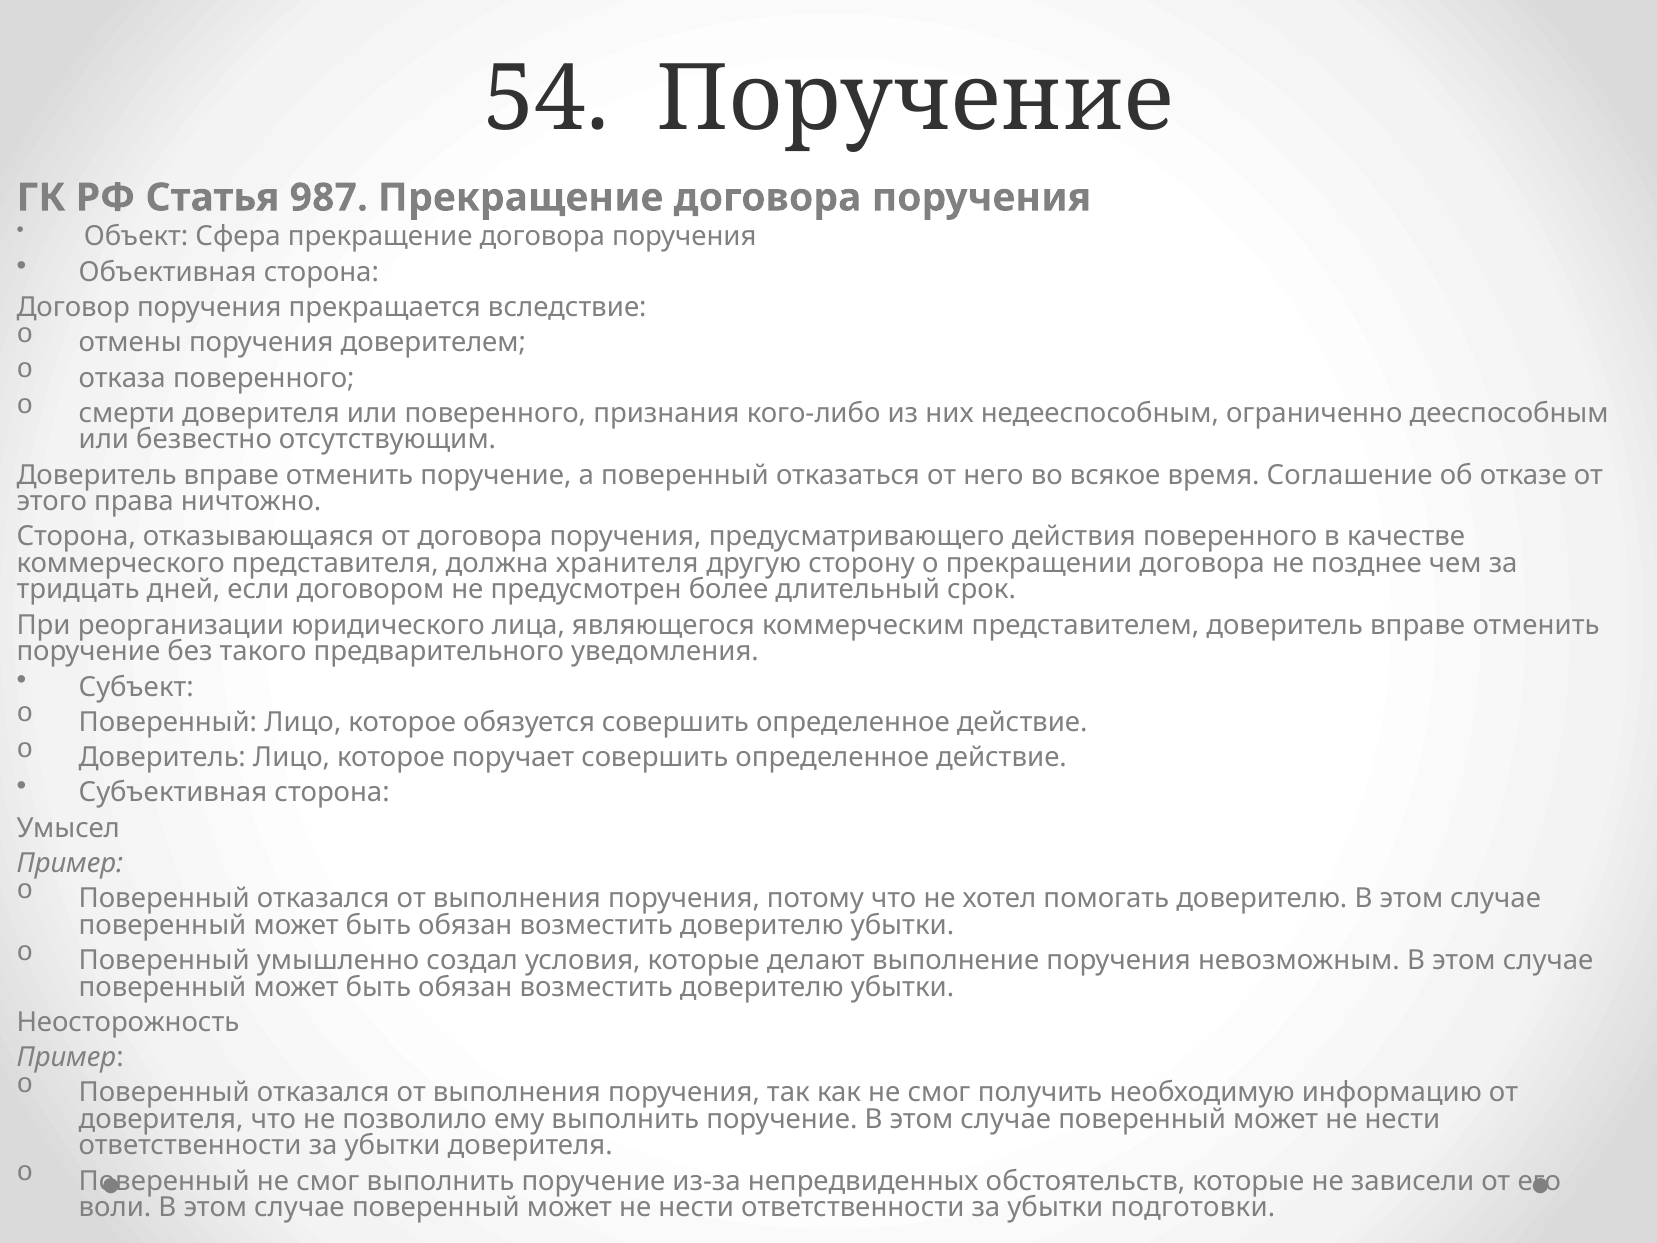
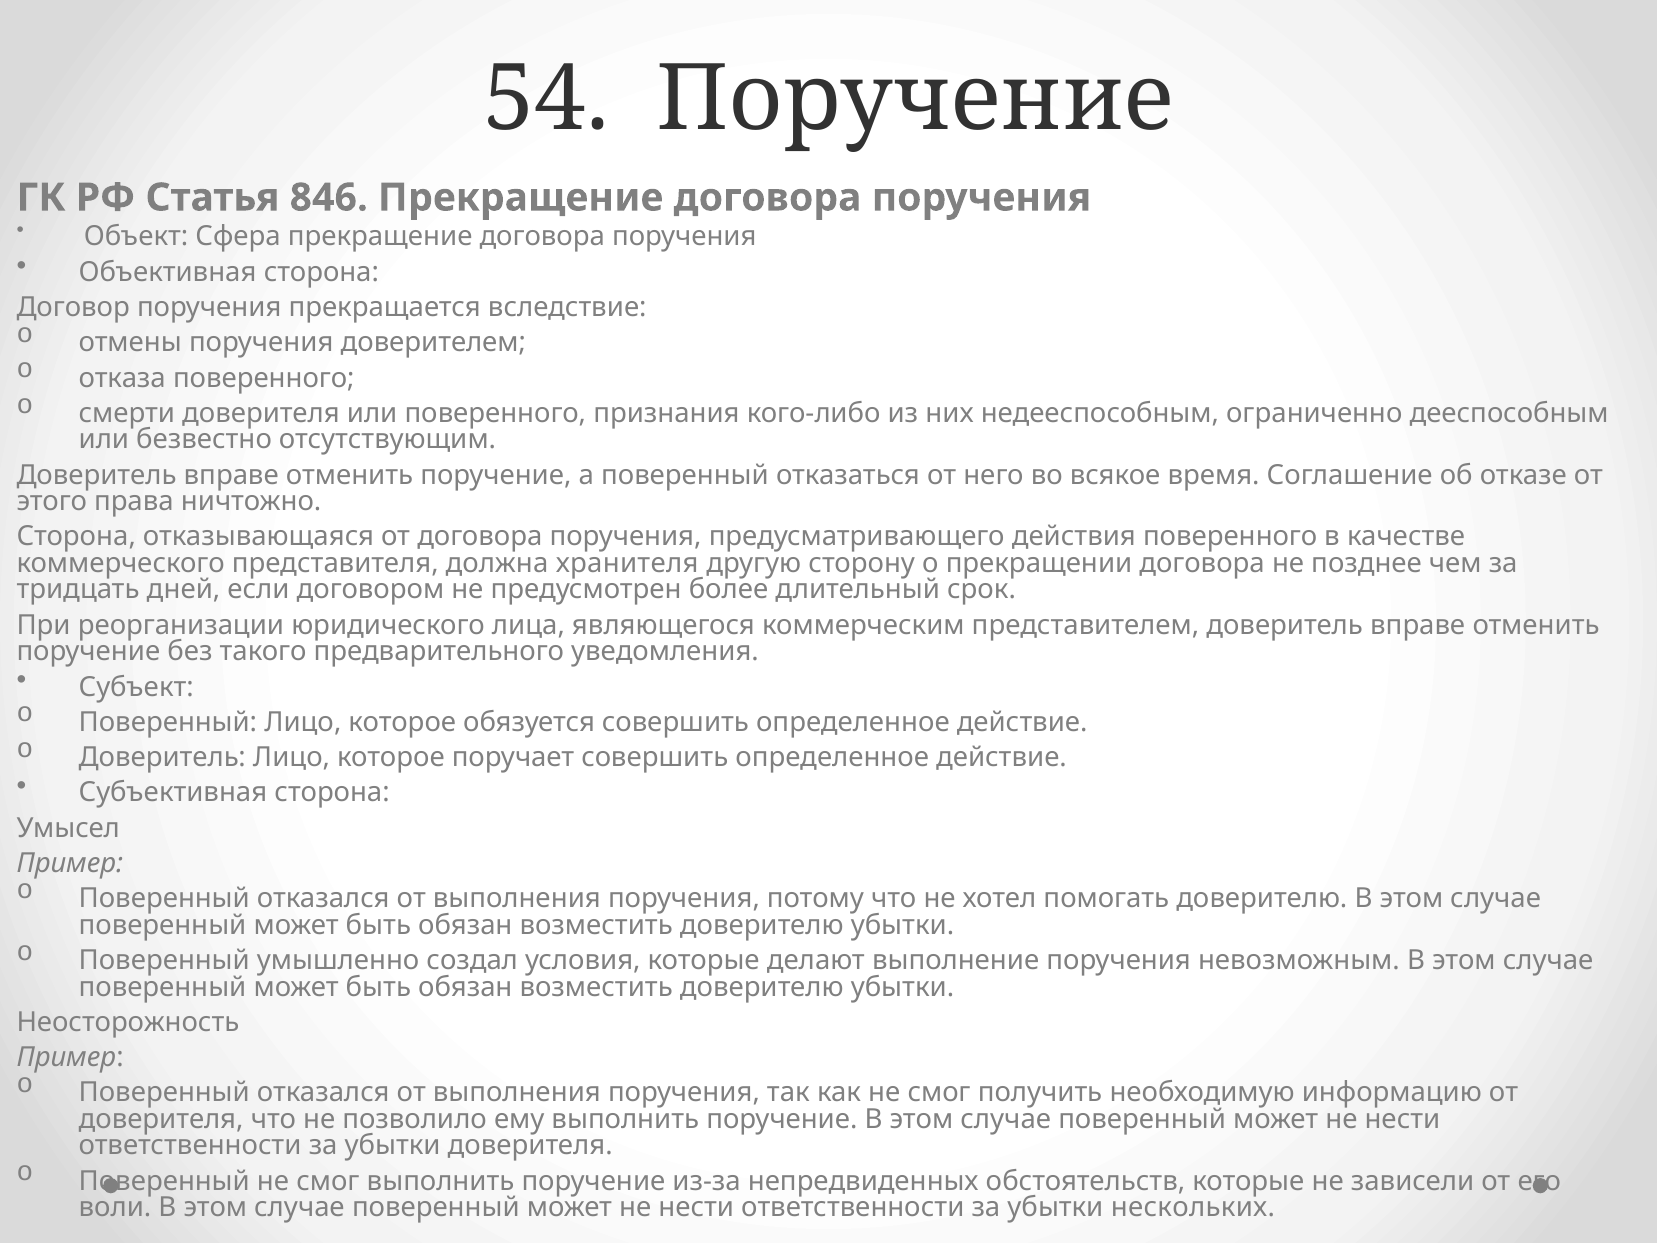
987: 987 -> 846 (329, 198)
подготовки: подготовки -> нескольких (1193, 1207)
